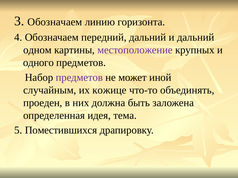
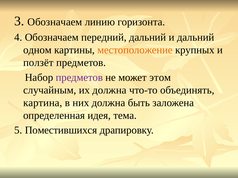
местоположение colour: purple -> orange (135, 50)
одного: одного -> ползёт (38, 63)
иной: иной -> этом (160, 78)
их кожице: кожице -> должна (109, 90)
проеден: проеден -> картина (43, 103)
